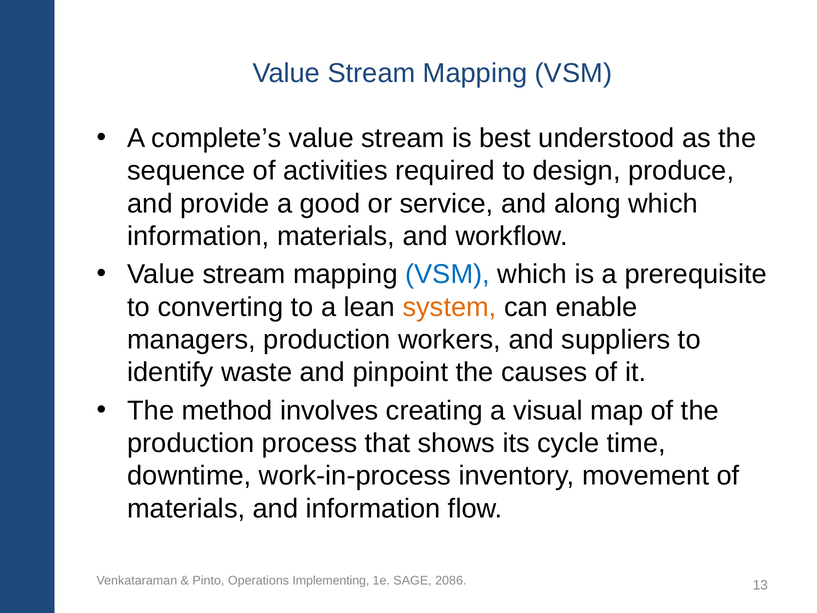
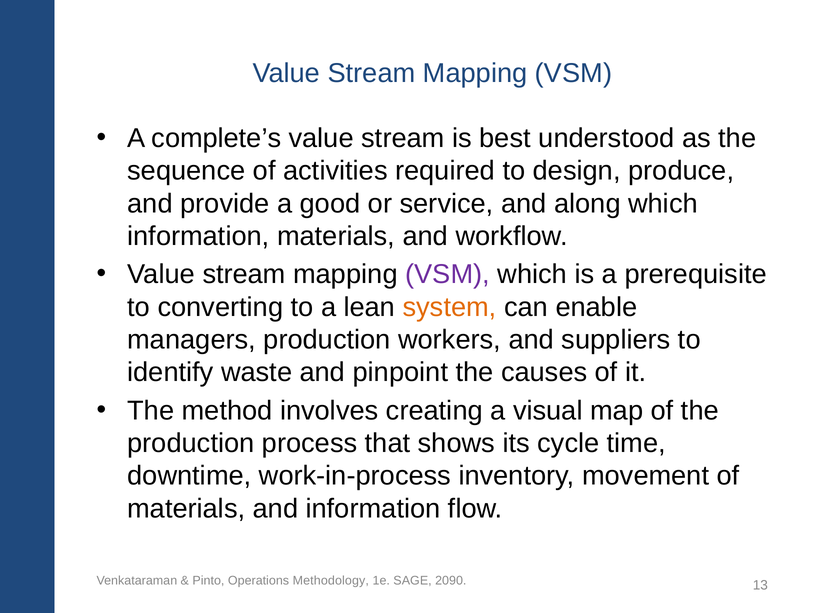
VSM colour: blue -> purple (448, 274)
Implementing: Implementing -> Methodology (331, 580)
2086: 2086 -> 2090 (451, 580)
